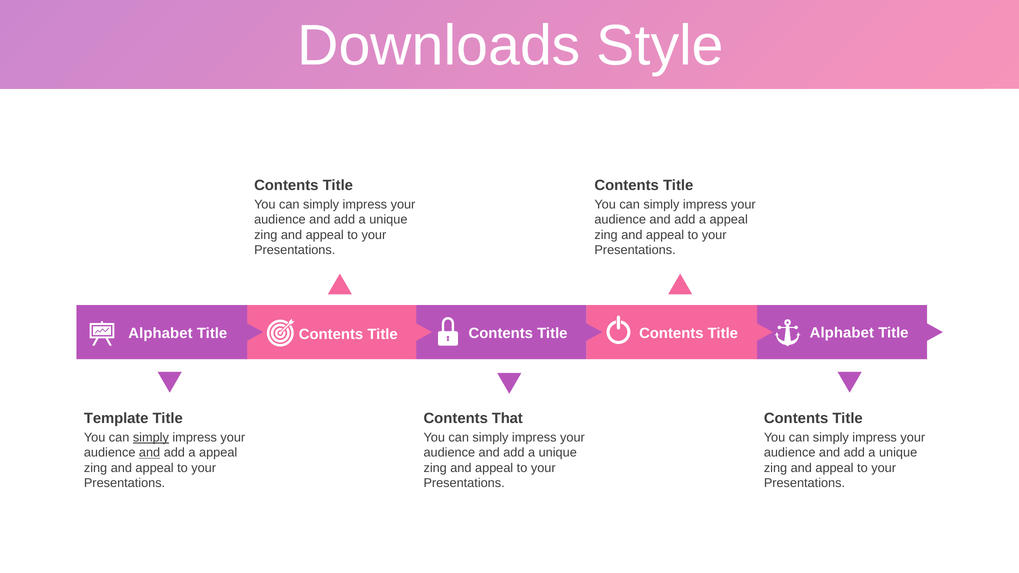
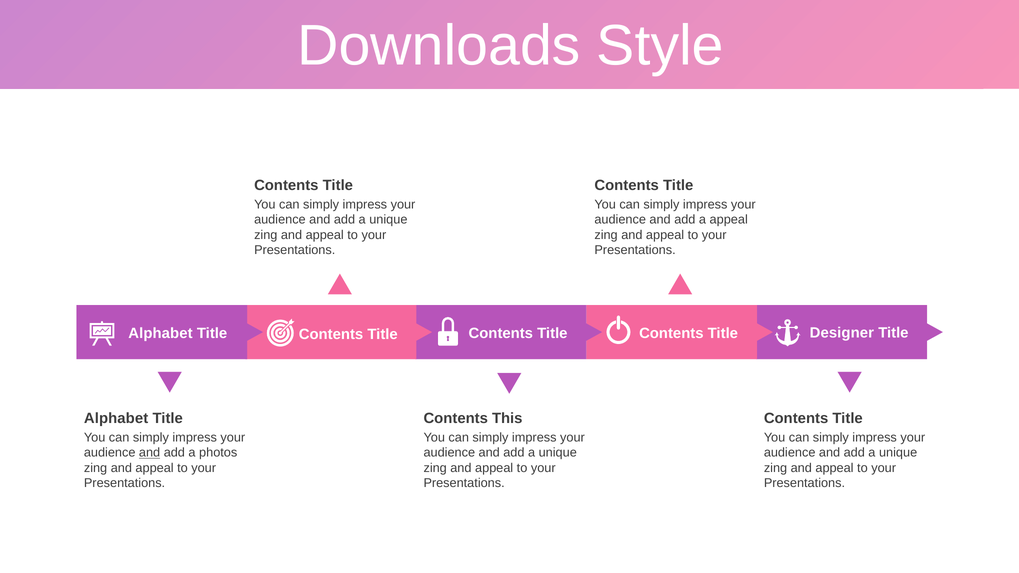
Title Contents Title Alphabet: Alphabet -> Designer (842, 333)
Template: Template -> Alphabet (116, 419)
That: That -> This (507, 419)
simply underline: present -> none (151, 438)
appeal: appeal -> photos (218, 453)
